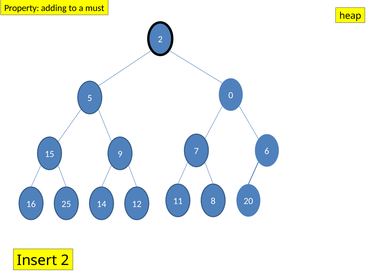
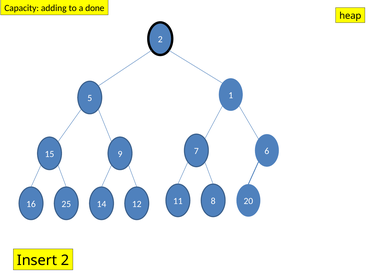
Property: Property -> Capacity (22, 8)
must: must -> done (95, 8)
0: 0 -> 1 (231, 95)
